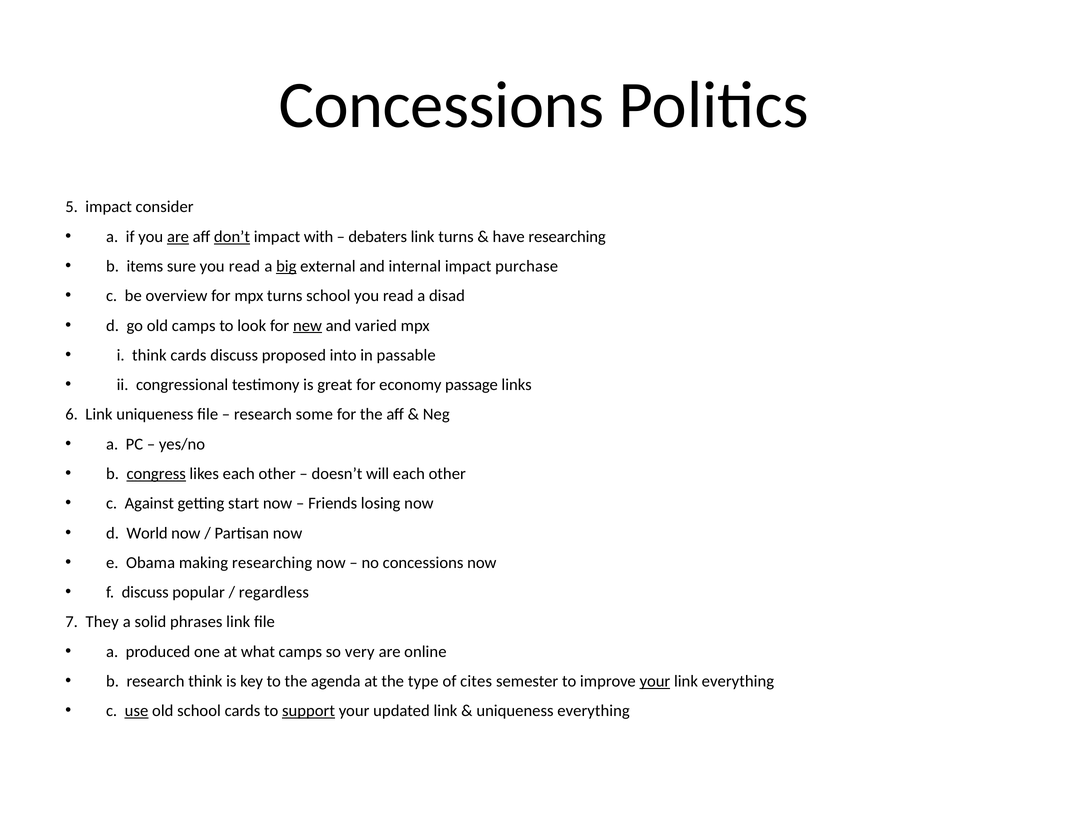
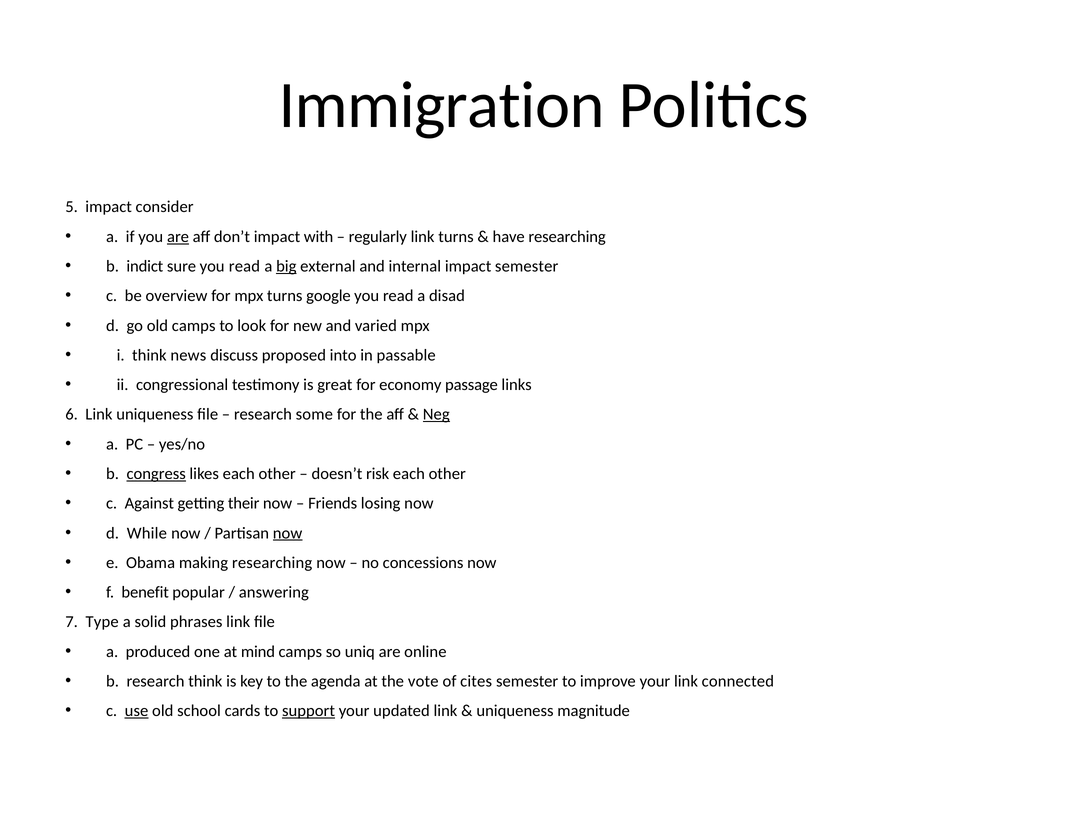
Concessions: Concessions -> Immigration (441, 105)
don’t underline: present -> none (232, 237)
debaters: debaters -> regularly (378, 237)
items: items -> indict (145, 266)
impact purchase: purchase -> semester (527, 266)
turns school: school -> google (328, 296)
new underline: present -> none (307, 326)
think cards: cards -> news (188, 355)
Neg underline: none -> present (436, 414)
will: will -> risk (378, 474)
start: start -> their (244, 503)
World: World -> While (147, 533)
now underline: none -> present (288, 533)
f discuss: discuss -> benefit (145, 592)
regardless: regardless -> answering (274, 592)
They: They -> Type (102, 622)
what: what -> mind (258, 652)
very: very -> uniq (360, 652)
type: type -> vote (423, 681)
your underline: present -> none (655, 681)
link everything: everything -> connected (738, 681)
uniqueness everything: everything -> magnitude (594, 711)
